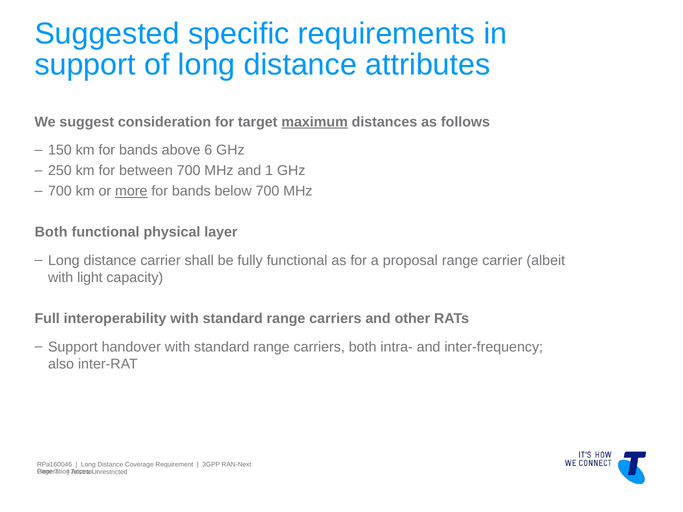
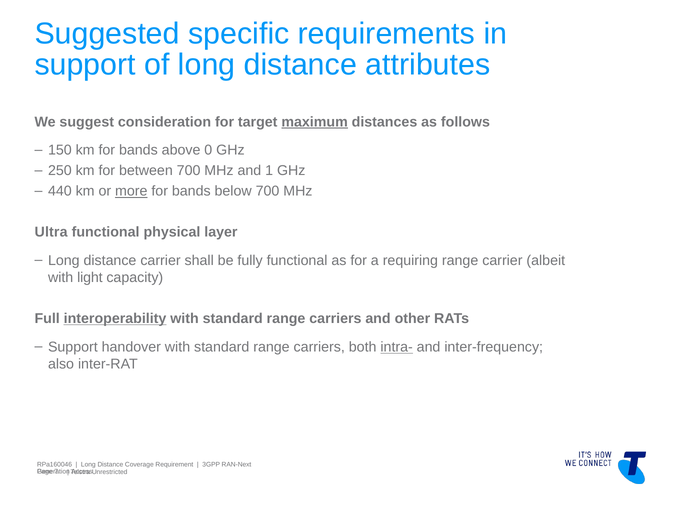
6: 6 -> 0 (208, 150)
700: 700 -> 440 (60, 191)
Both: Both -> Ultra (51, 232)
proposal: proposal -> requiring (410, 261)
interoperability underline: none -> present (115, 319)
intra- underline: none -> present (397, 347)
